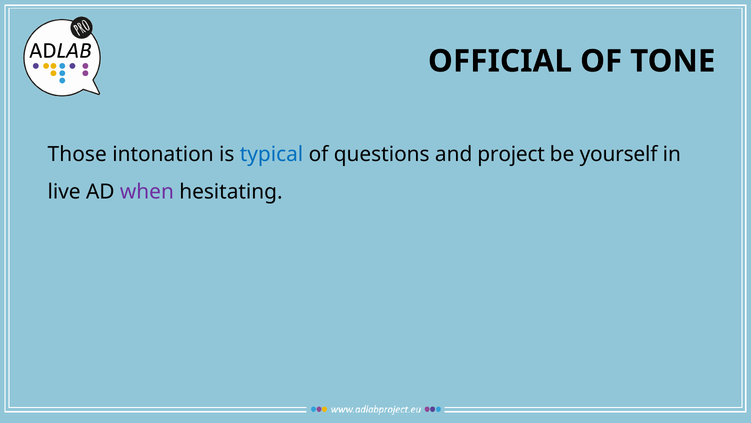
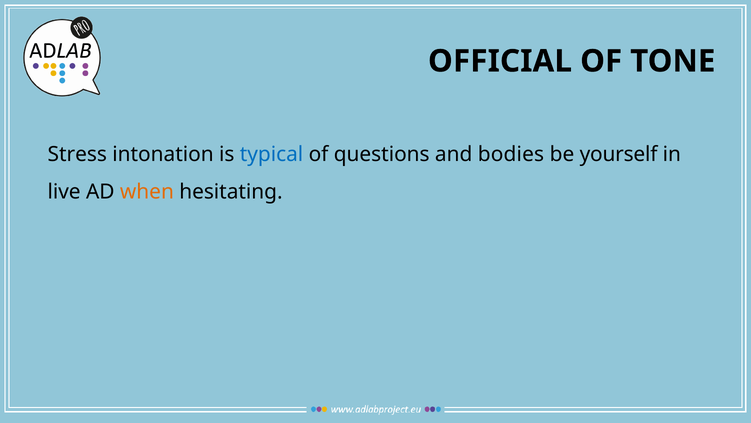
Those: Those -> Stress (77, 154)
project: project -> bodies (511, 154)
when colour: purple -> orange (147, 192)
